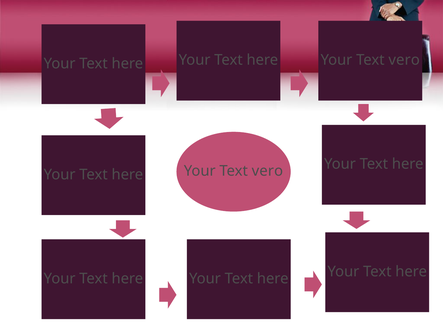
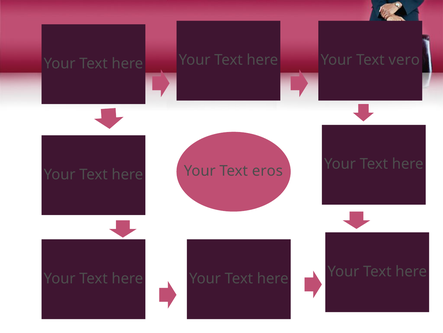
vero: vero -> eros (267, 171)
